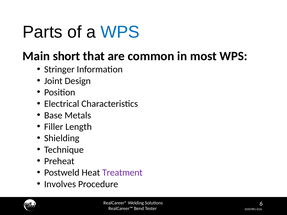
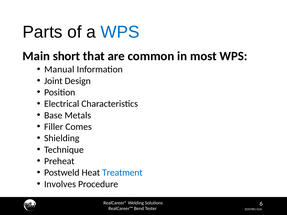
Stringer: Stringer -> Manual (59, 69)
Length: Length -> Comes (79, 127)
Treatment colour: purple -> blue (122, 173)
